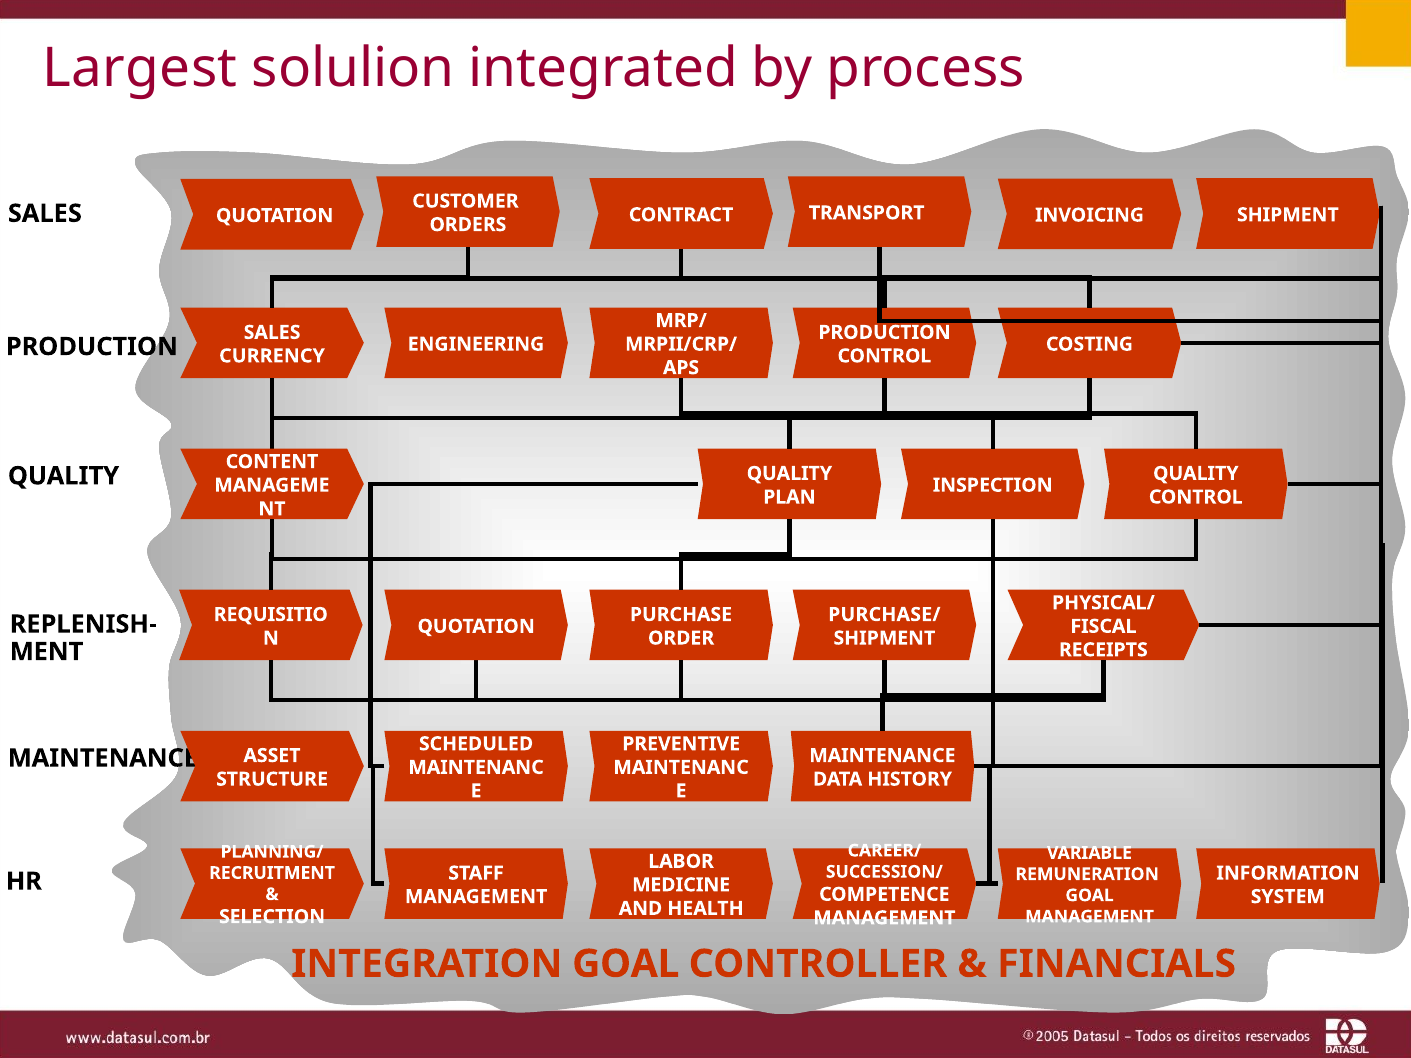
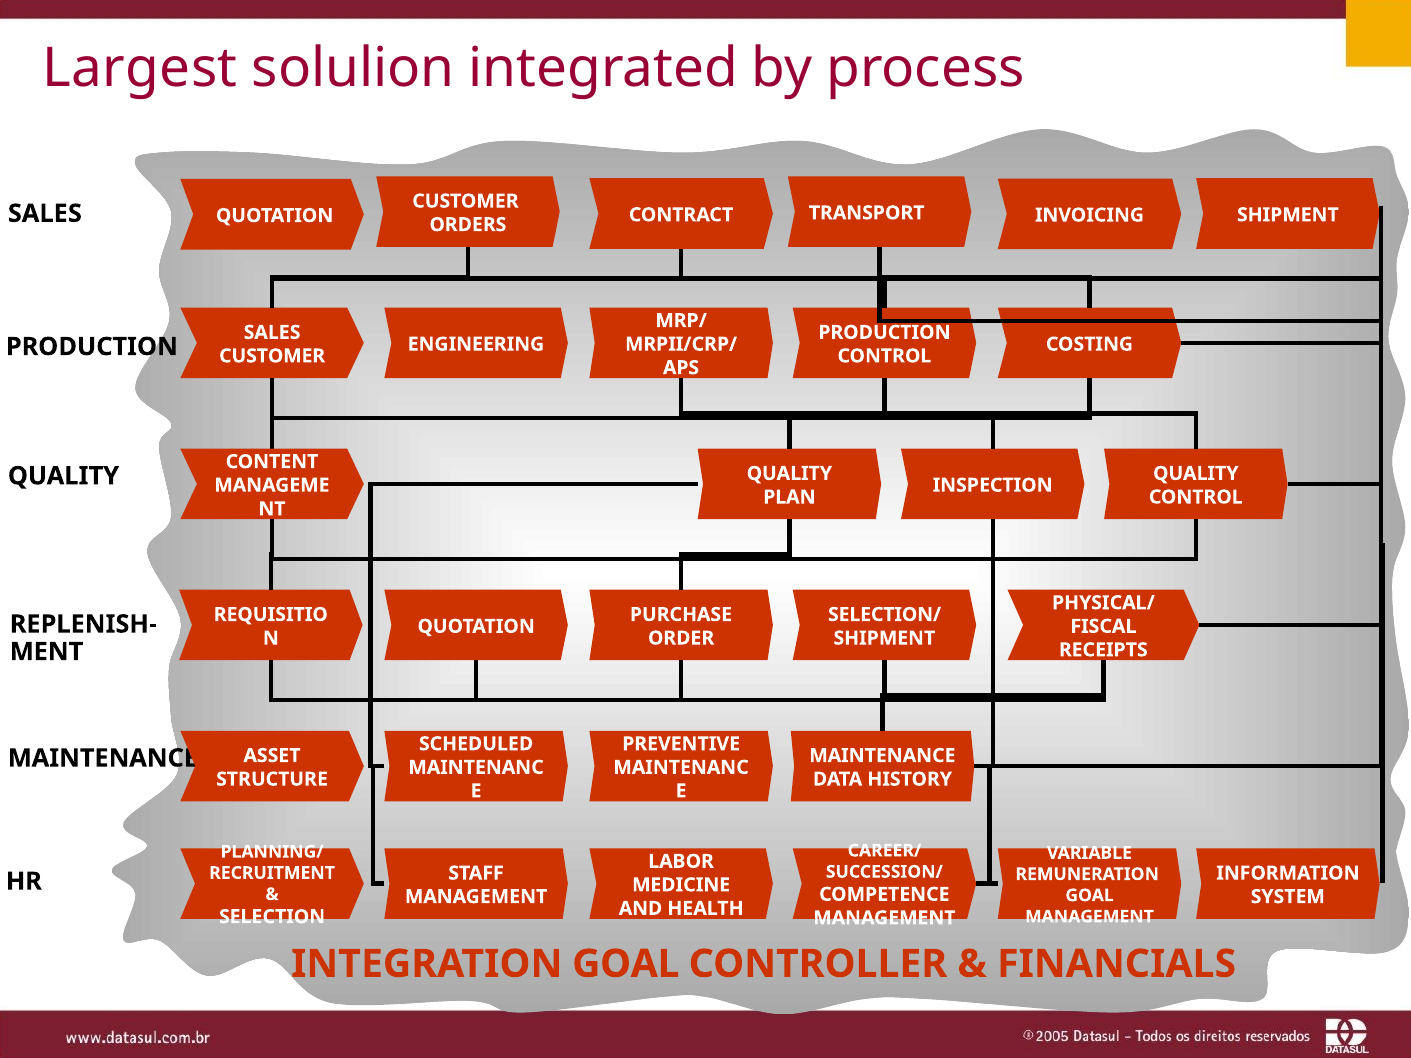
CURRENCY: CURRENCY -> CUSTOMER (272, 356)
PURCHASE/: PURCHASE/ -> SELECTION/ (885, 615)
